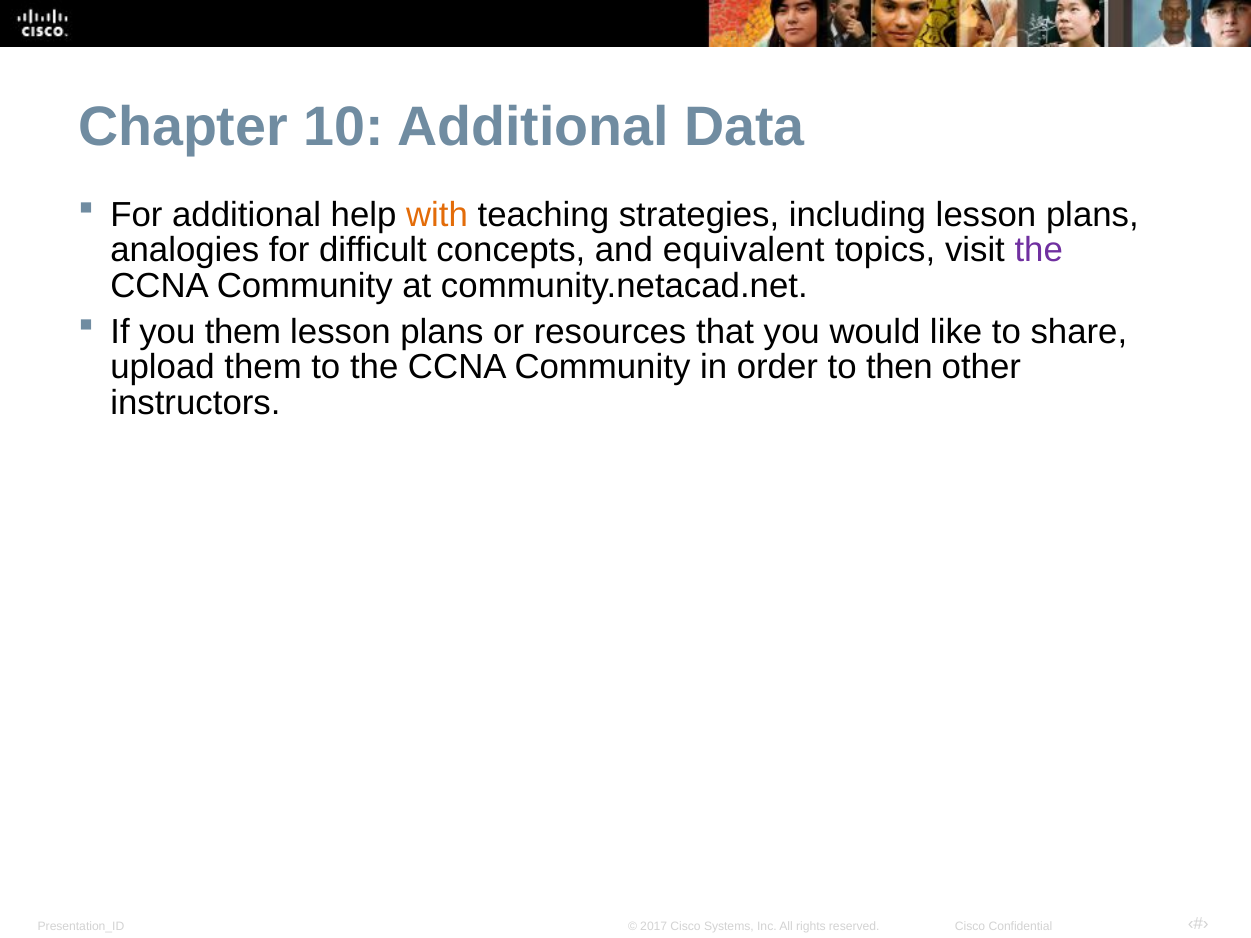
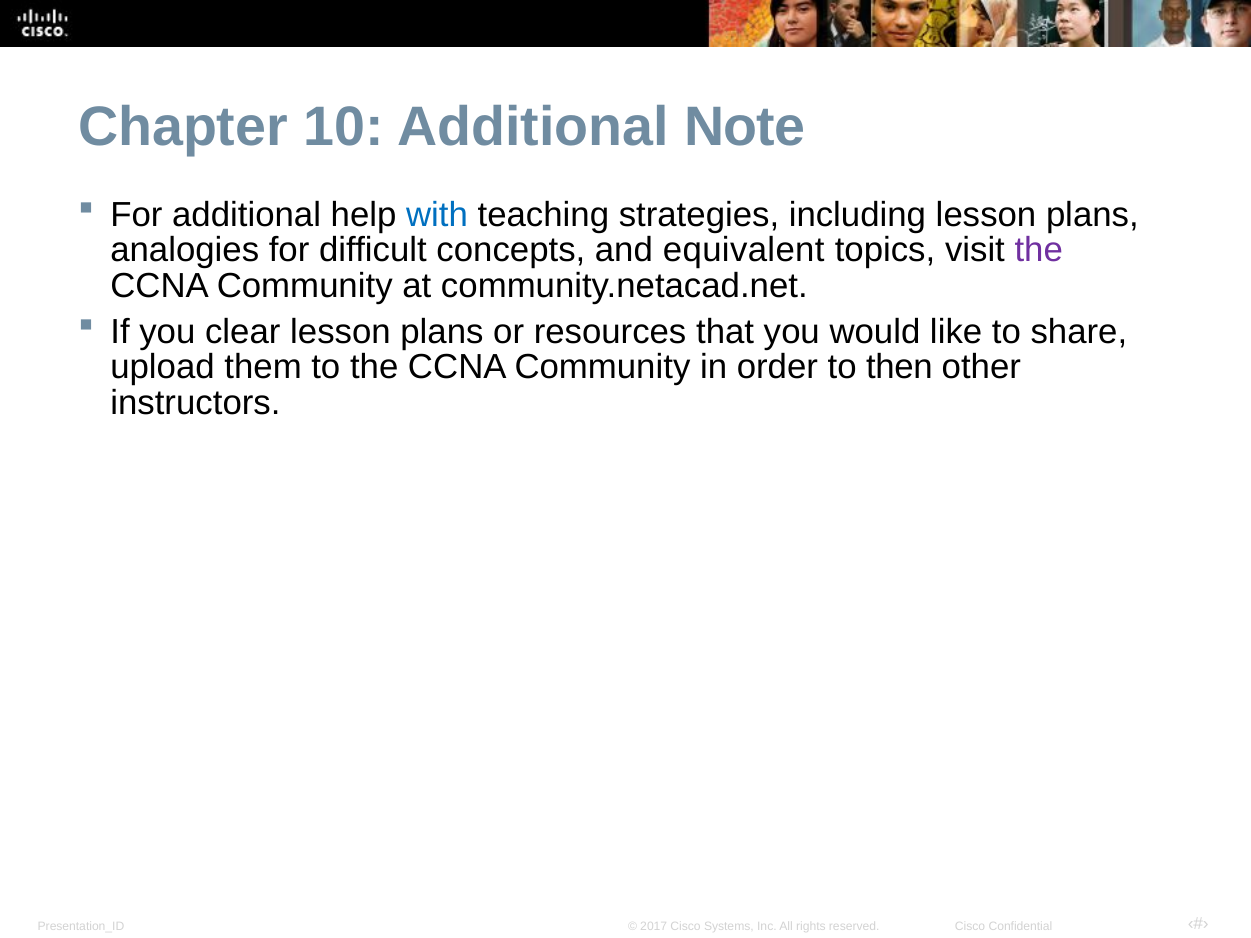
Data: Data -> Note (745, 127)
with colour: orange -> blue (437, 215)
you them: them -> clear (243, 332)
